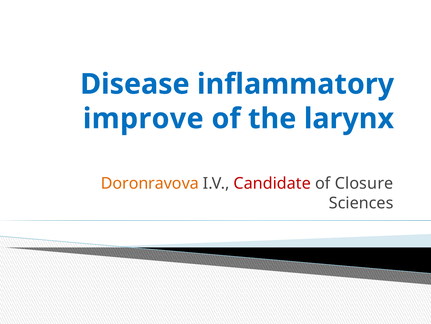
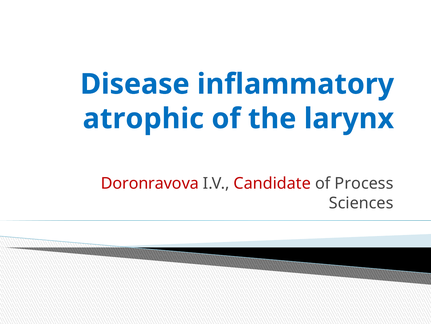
improve: improve -> atrophic (143, 118)
Doronravova colour: orange -> red (150, 183)
Closure: Closure -> Process (364, 183)
